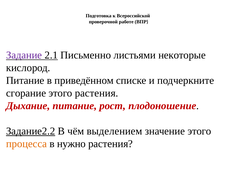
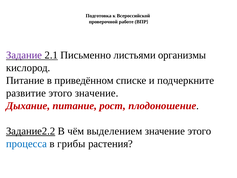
некоторые: некоторые -> организмы (182, 55)
сгорание: сгорание -> развитие (26, 93)
этого растения: растения -> значение (97, 93)
процесса colour: orange -> blue (26, 144)
нужно: нужно -> грибы (71, 144)
